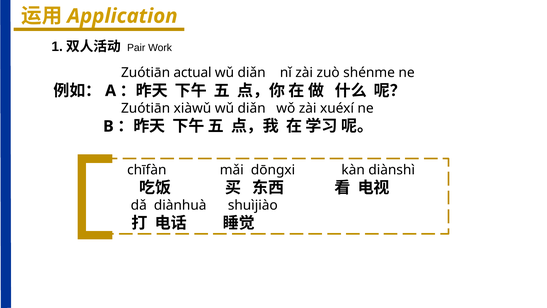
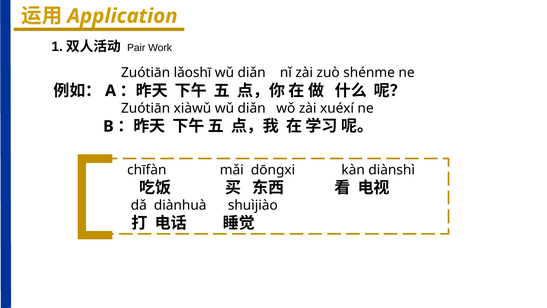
actual: actual -> lǎoshī (192, 73)
